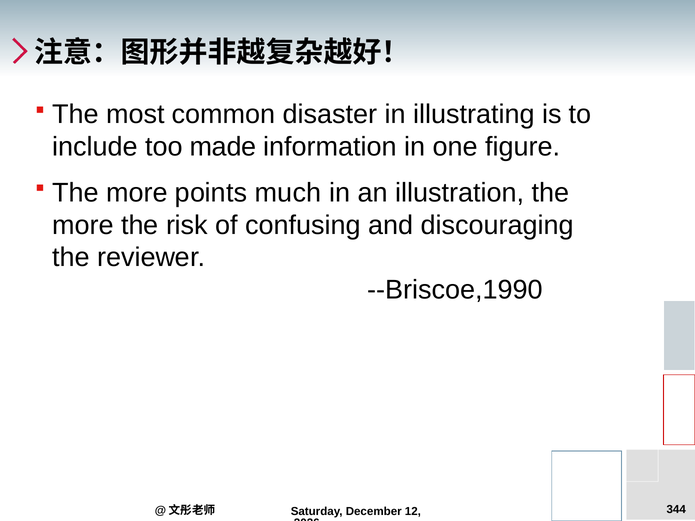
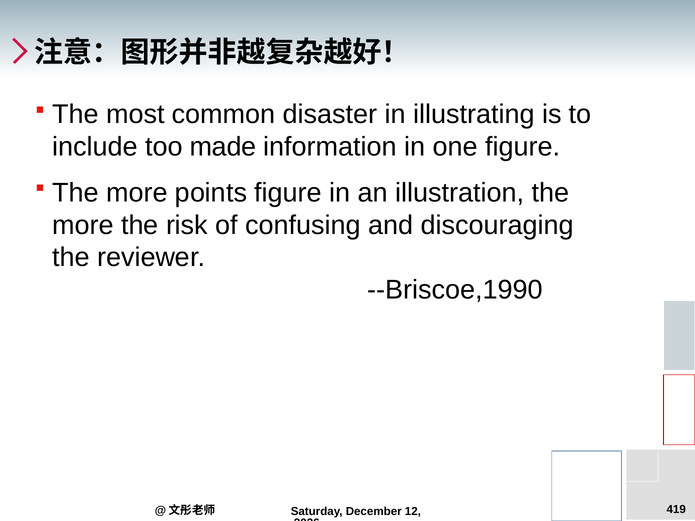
points much: much -> figure (288, 193)
344: 344 -> 419 (676, 510)
